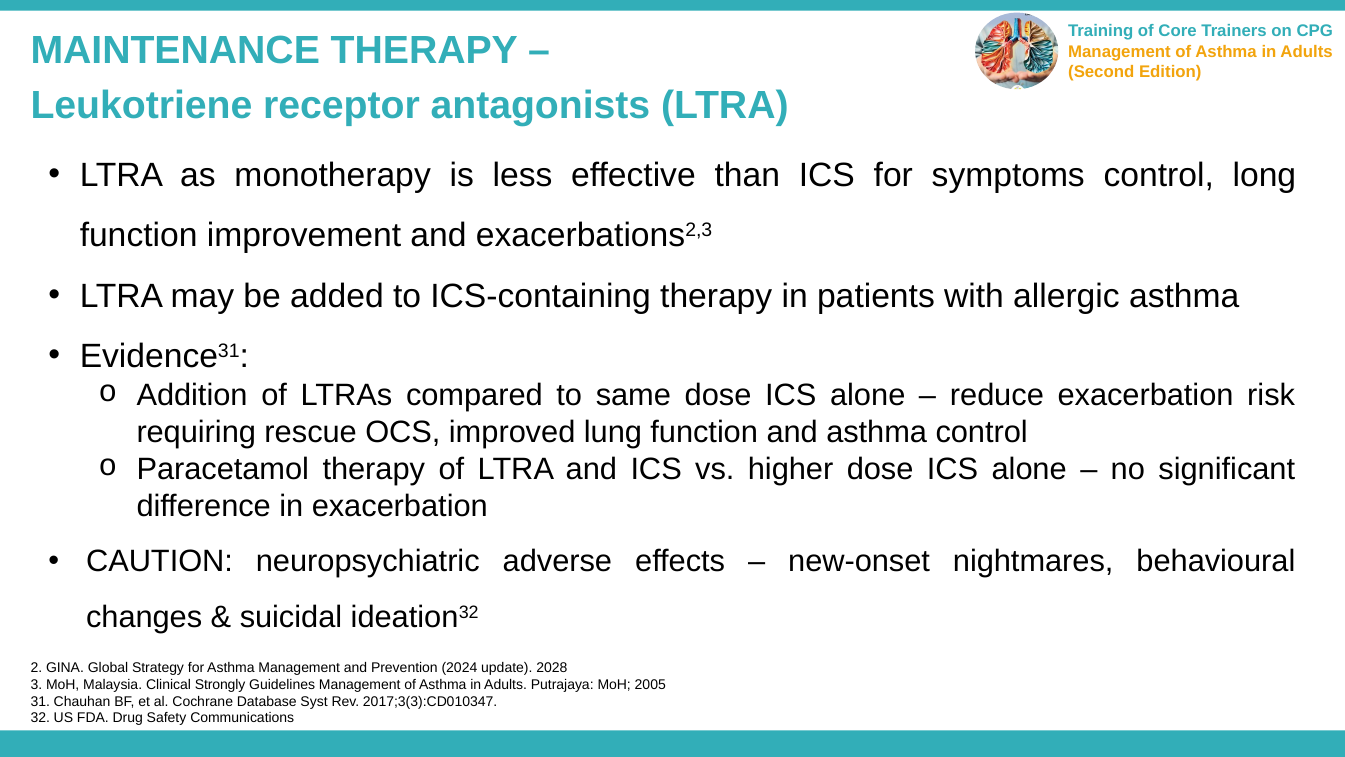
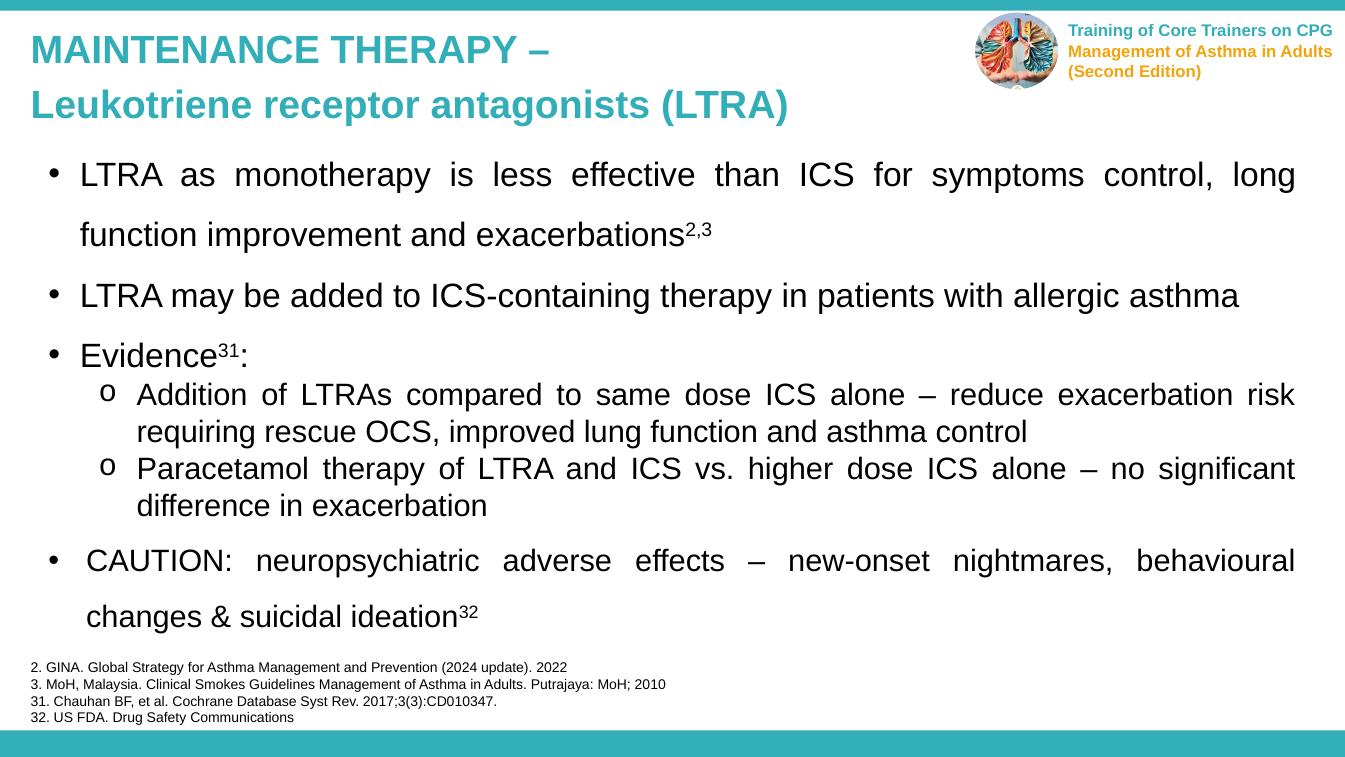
2028: 2028 -> 2022 (552, 667)
Strongly: Strongly -> Smokes (220, 684)
2005: 2005 -> 2010 (650, 684)
